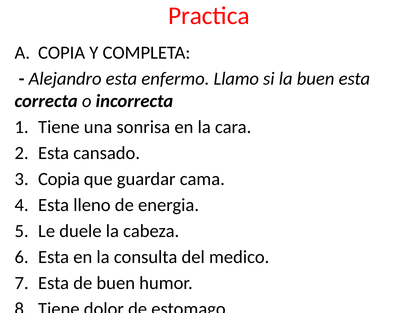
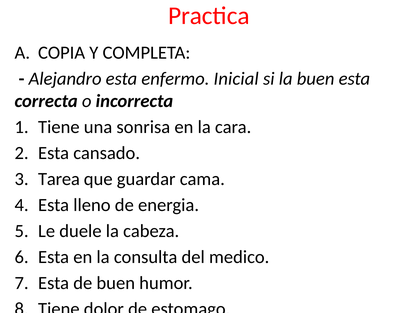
Llamo: Llamo -> Inicial (236, 79)
Copia: Copia -> Tarea (59, 179)
